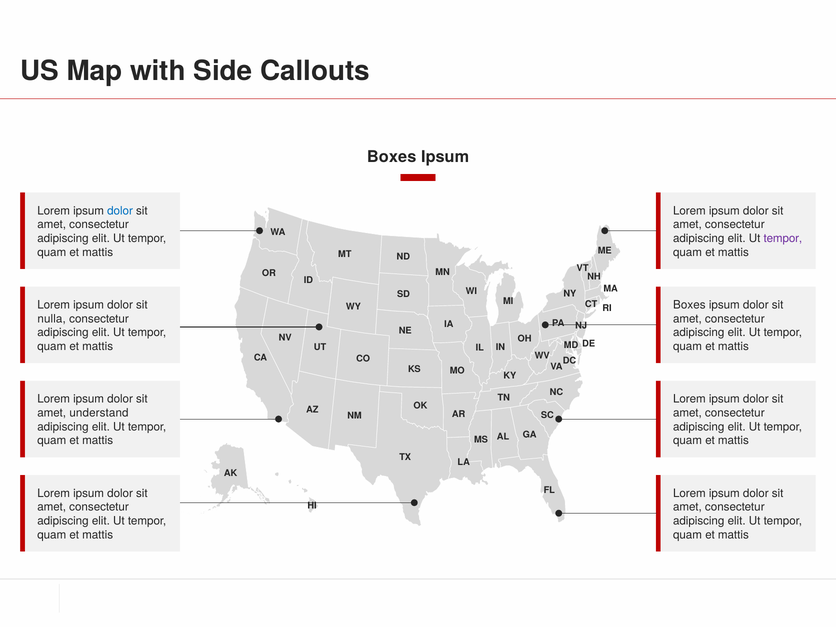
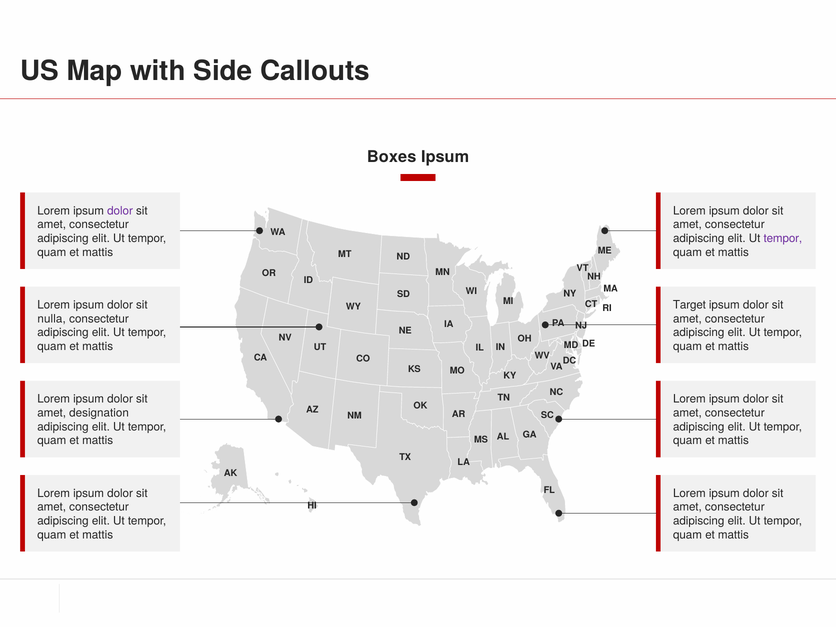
dolor colour: blue -> purple (120, 211)
Boxes: Boxes -> Target (689, 305)
understand: understand -> designation (99, 413)
